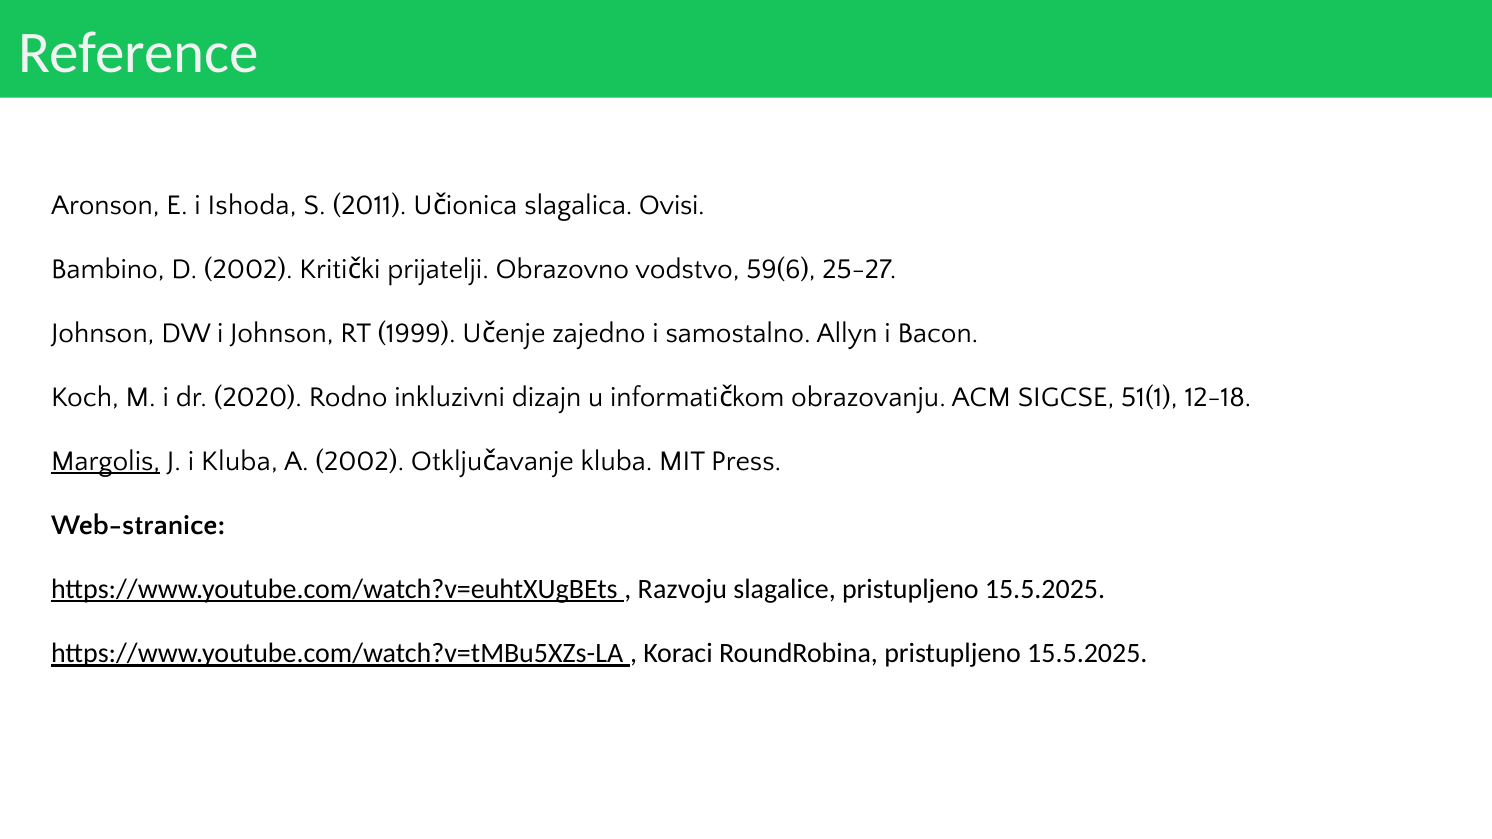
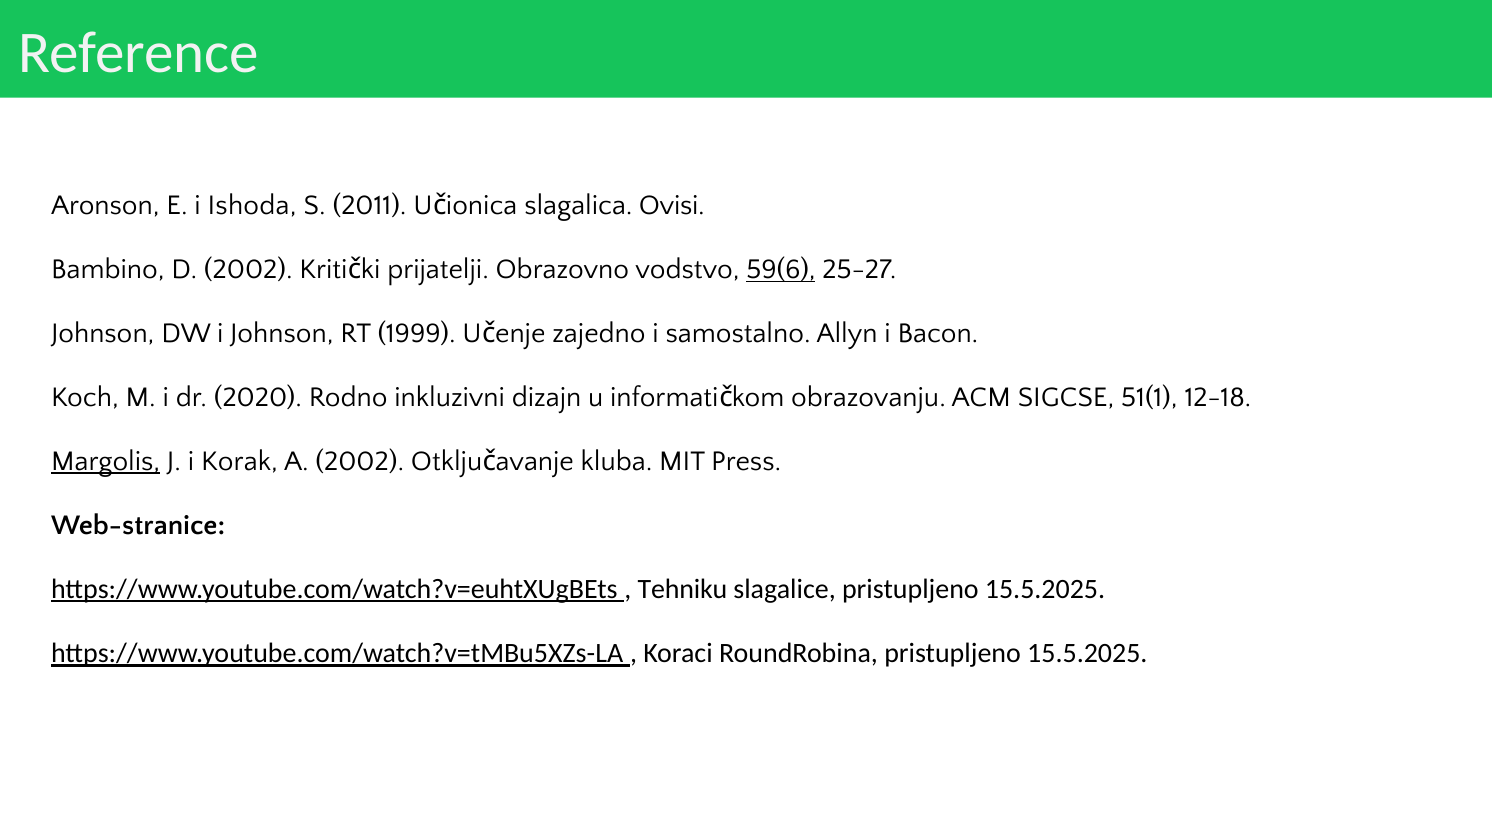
59(6 underline: none -> present (781, 270)
i Kluba: Kluba -> Korak (240, 461)
Razvoju: Razvoju -> Tehniku (683, 589)
